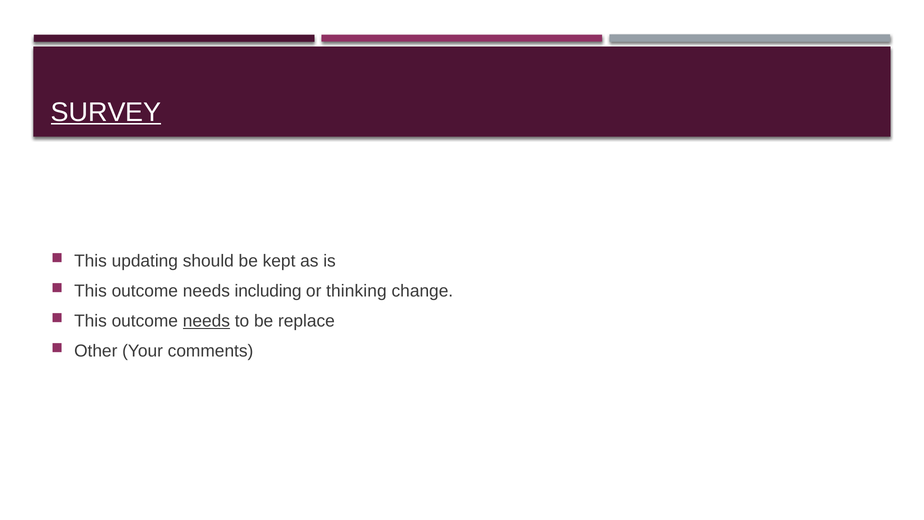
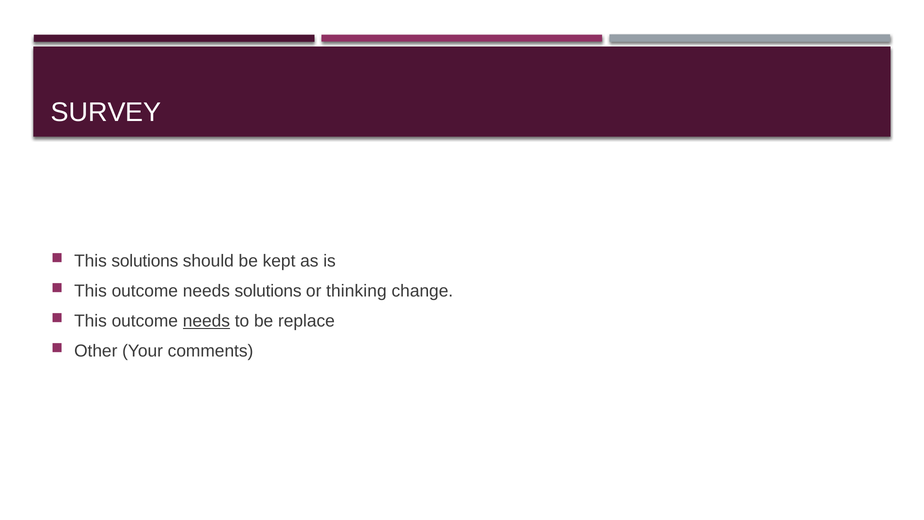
SURVEY underline: present -> none (106, 112)
This updating: updating -> solutions (145, 261)
needs including: including -> solutions (268, 291)
